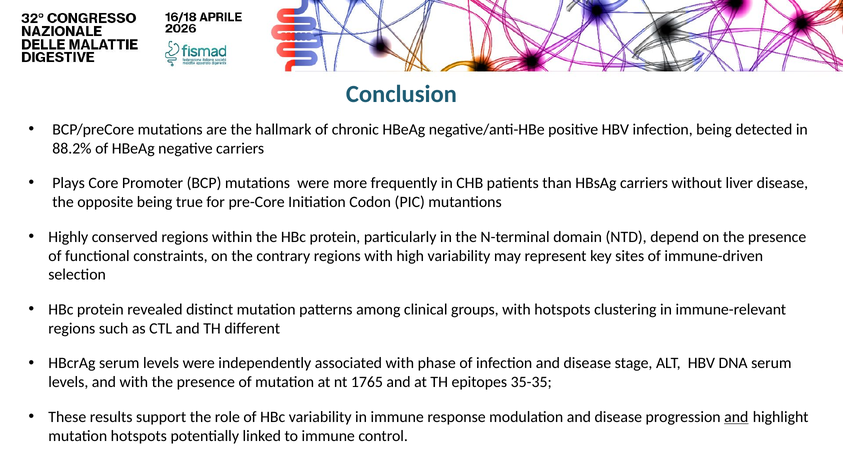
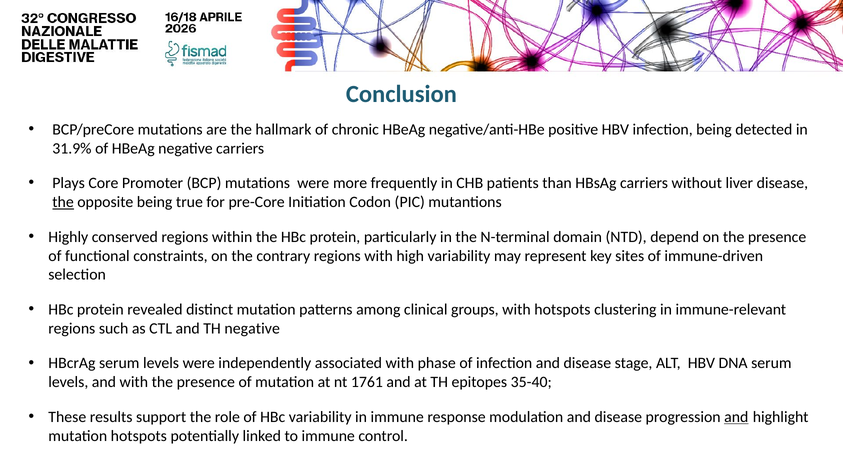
88.2%: 88.2% -> 31.9% (72, 148)
the underline: none -> present (63, 202)
TH different: different -> negative (252, 329)
1765: 1765 -> 1761 (367, 382)
35-35: 35-35 -> 35-40 (531, 382)
